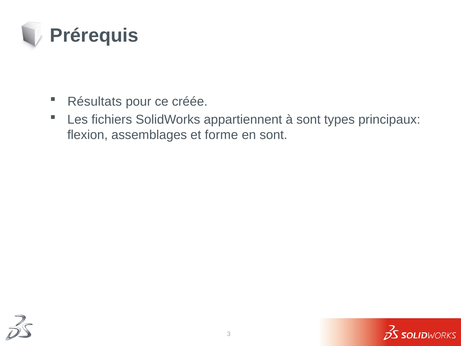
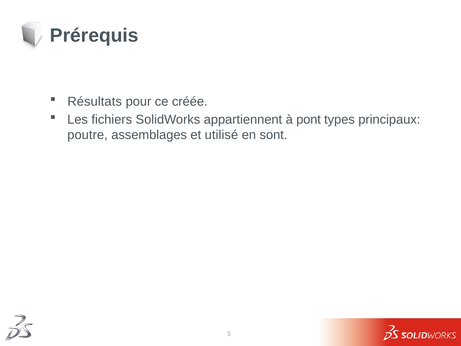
à sont: sont -> pont (309, 119)
flexion: flexion -> poutre (87, 135)
forme: forme -> utilisé (221, 135)
